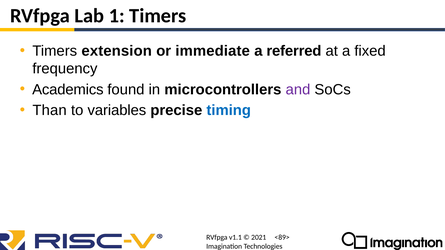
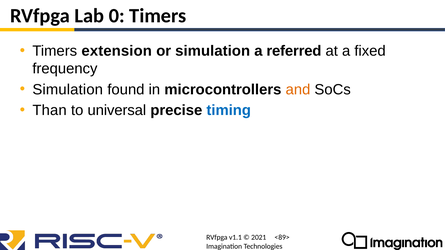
1: 1 -> 0 (117, 16)
or immediate: immediate -> simulation (213, 51)
Academics: Academics -> Simulation (68, 90)
and colour: purple -> orange (298, 90)
variables: variables -> universal (117, 110)
